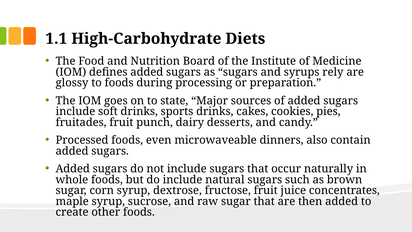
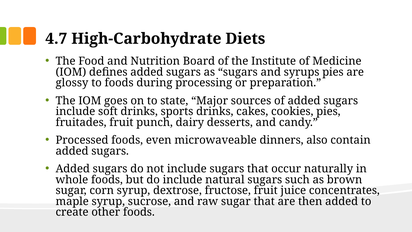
1.1: 1.1 -> 4.7 (56, 39)
syrups rely: rely -> pies (333, 72)
